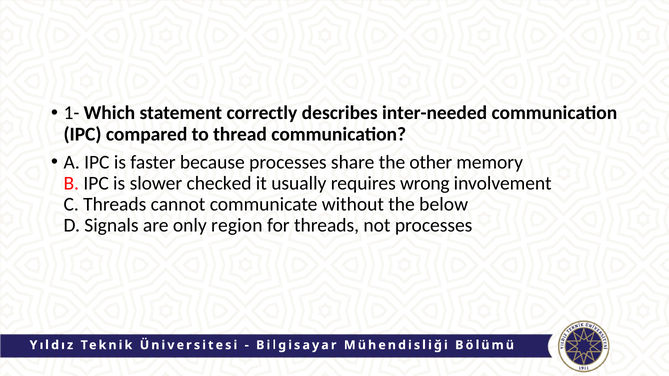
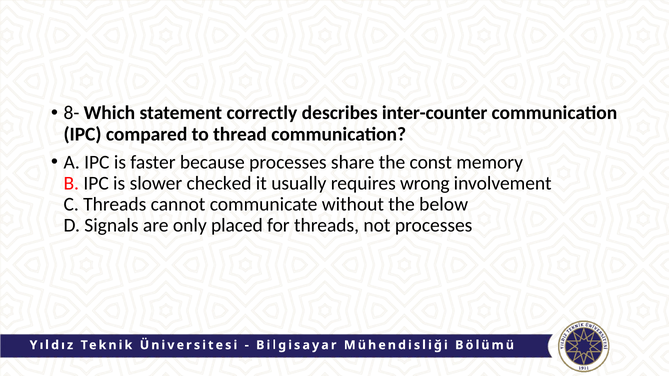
1-: 1- -> 8- (71, 113)
inter-needed: inter-needed -> inter-counter (435, 113)
other: other -> const (431, 162)
region: region -> placed (237, 225)
